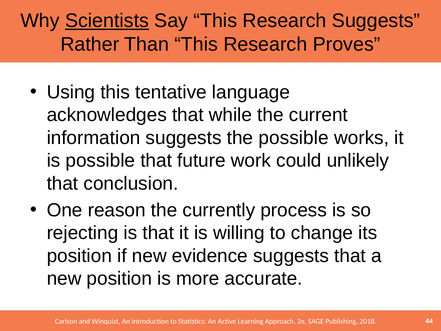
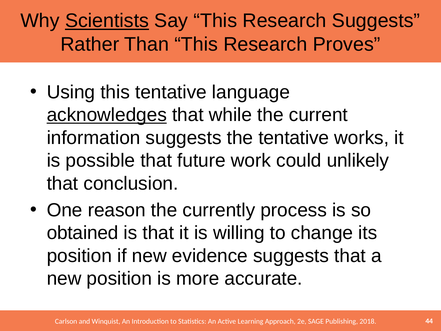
acknowledges underline: none -> present (107, 115)
the possible: possible -> tentative (294, 138)
rejecting: rejecting -> obtained (83, 233)
